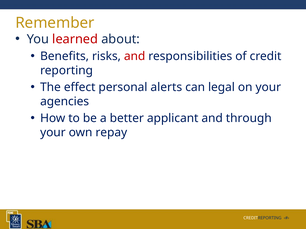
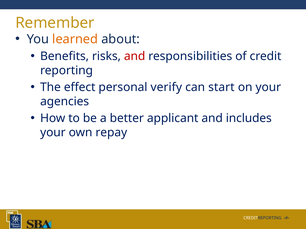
learned colour: red -> orange (75, 39)
alerts: alerts -> verify (166, 87)
legal: legal -> start (221, 87)
through: through -> includes (249, 119)
